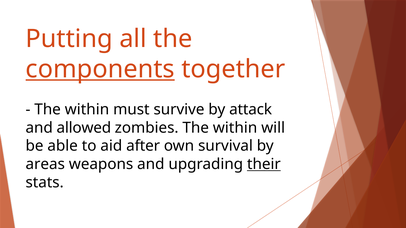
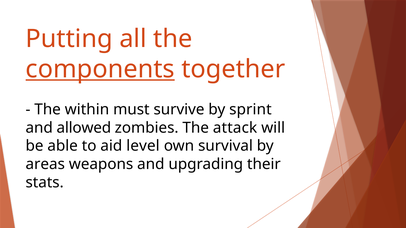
attack: attack -> sprint (250, 110)
zombies The within: within -> attack (235, 128)
after: after -> level (143, 146)
their underline: present -> none (264, 164)
